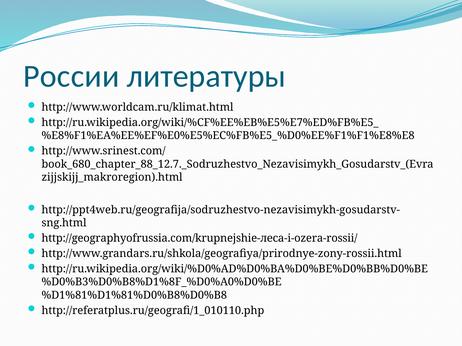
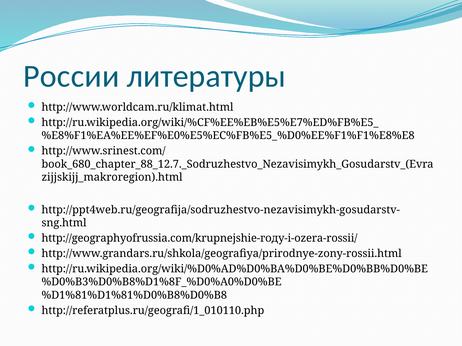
http://geographyofrussia.com/krupnejshie-леса-i-ozera-rossii/: http://geographyofrussia.com/krupnejshie-леса-i-ozera-rossii/ -> http://geographyofrussia.com/krupnejshie-году-i-ozera-rossii/ (199, 239)
